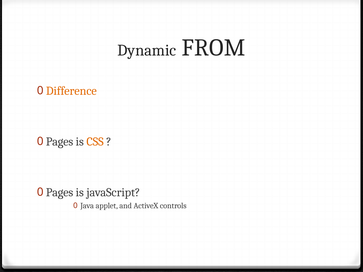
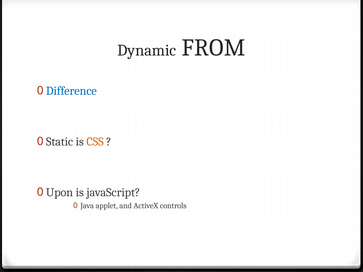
Difference colour: orange -> blue (71, 91)
Pages: Pages -> Static (60, 142)
Pages: Pages -> Upon (60, 192)
